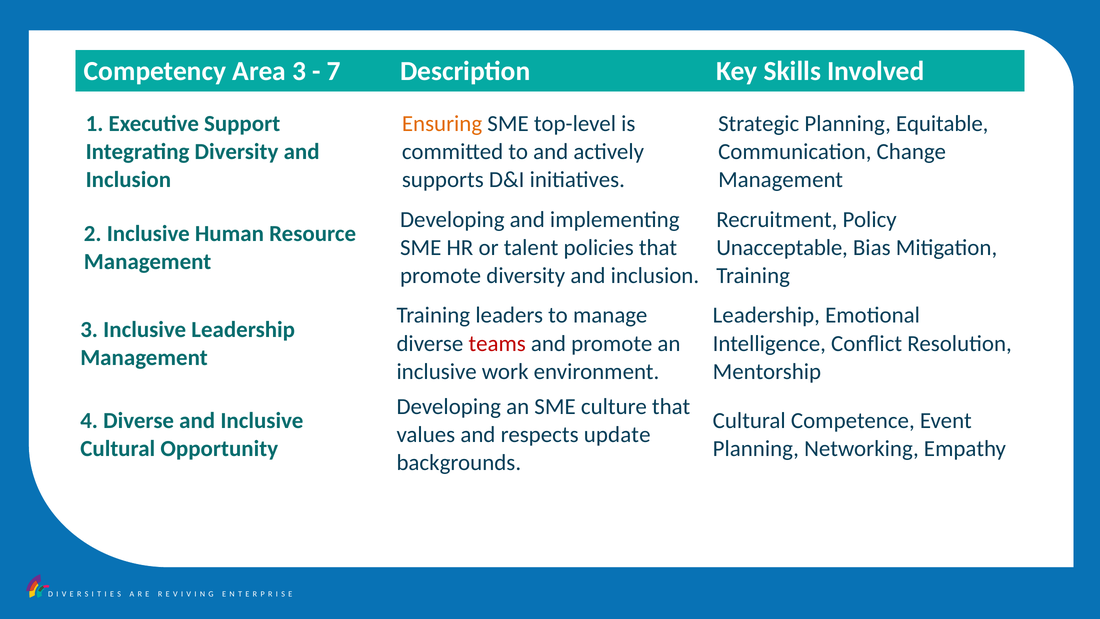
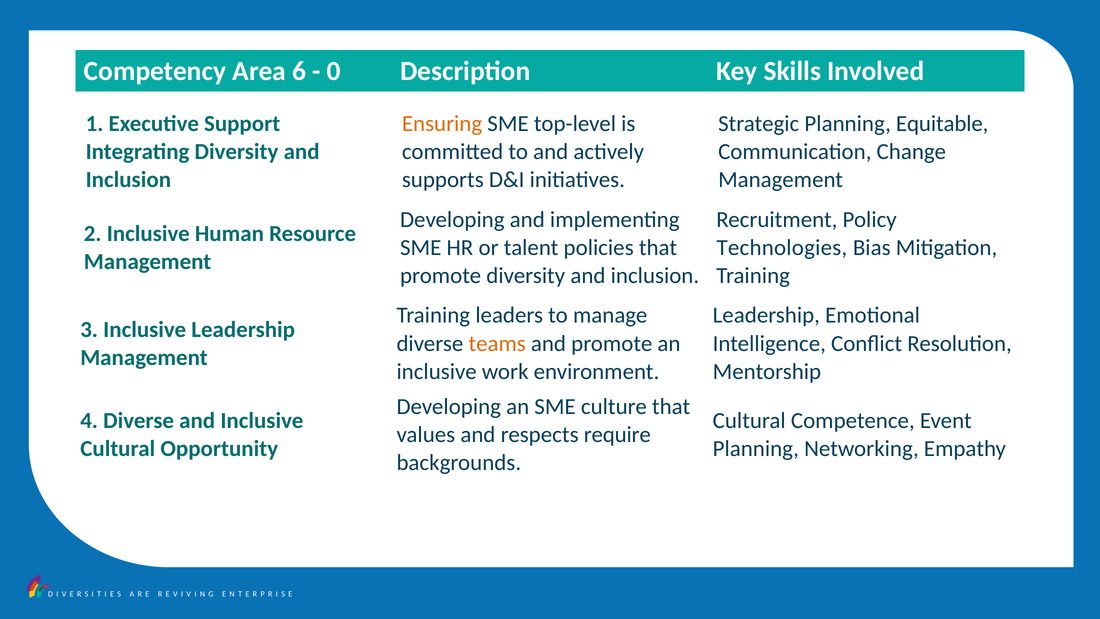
Area 3: 3 -> 6 (299, 71)
7: 7 -> 0 (334, 71)
Unacceptable: Unacceptable -> Technologies (782, 248)
teams colour: red -> orange (497, 343)
update: update -> require (617, 434)
